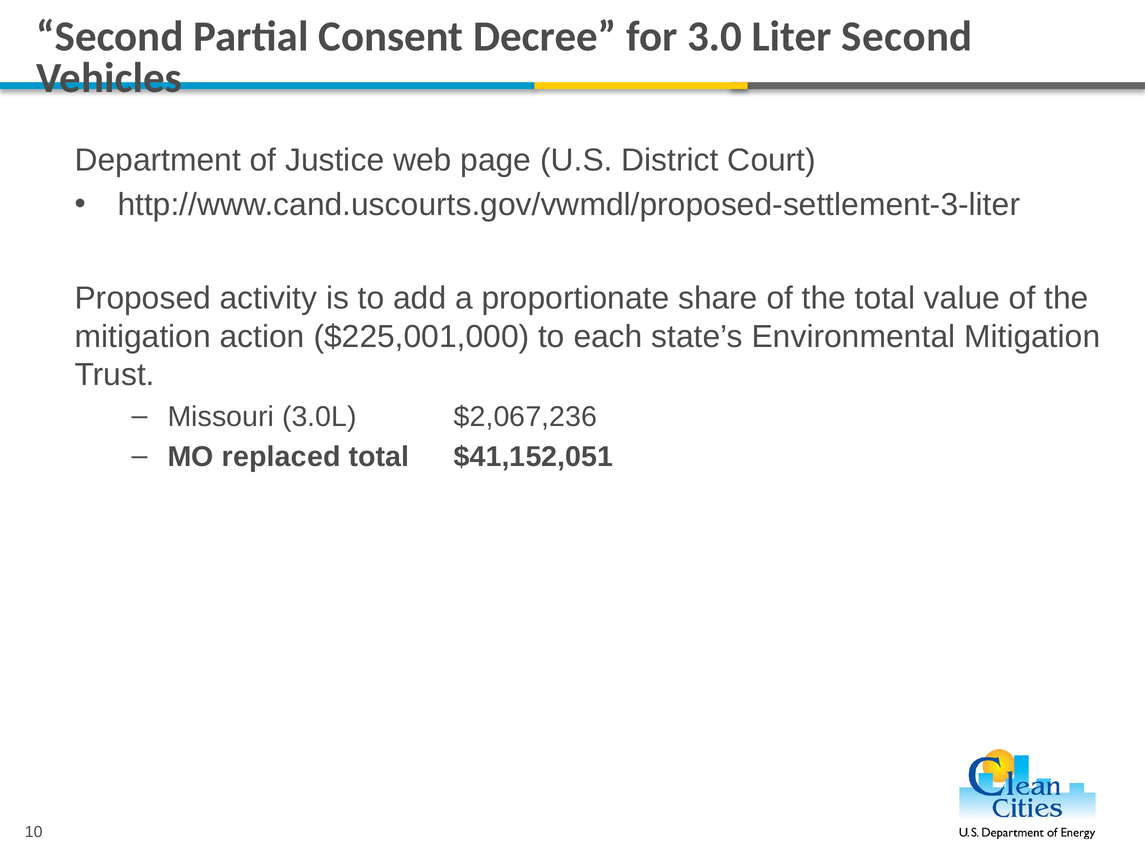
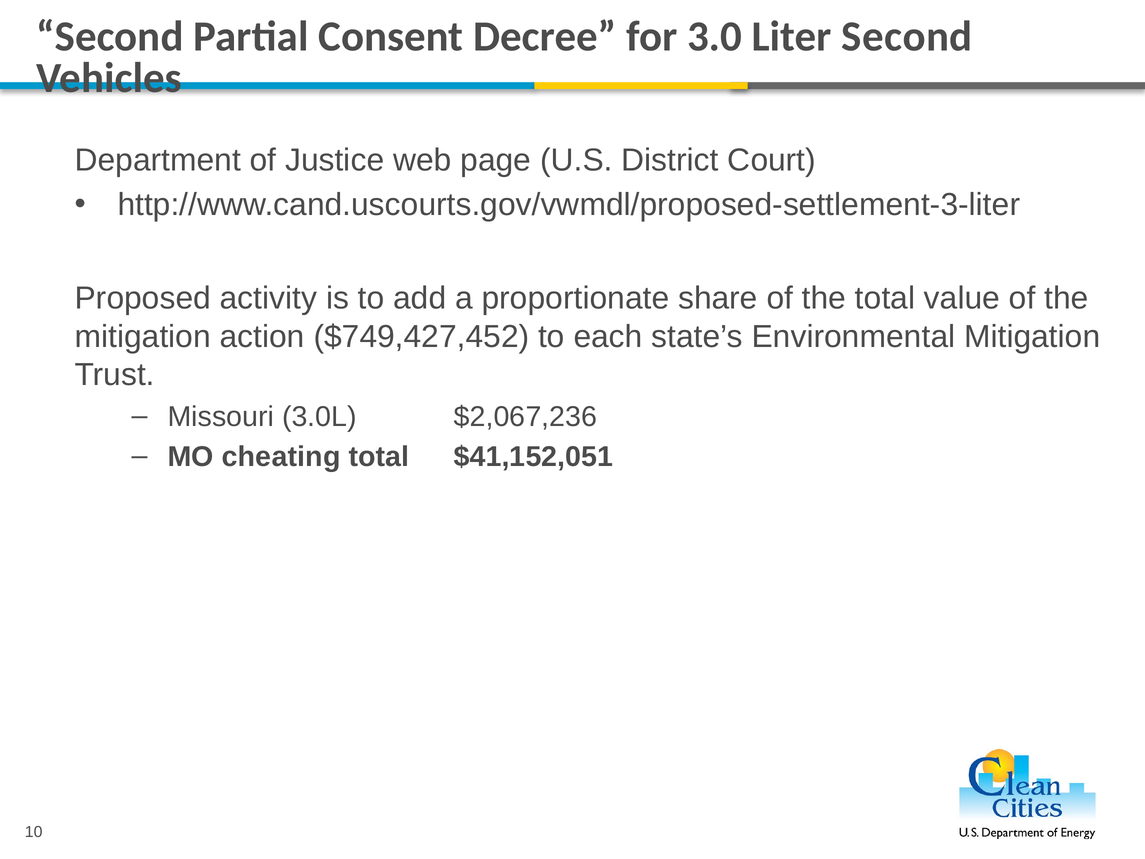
$225,001,000: $225,001,000 -> $749,427,452 (421, 337)
replaced: replaced -> cheating (281, 457)
